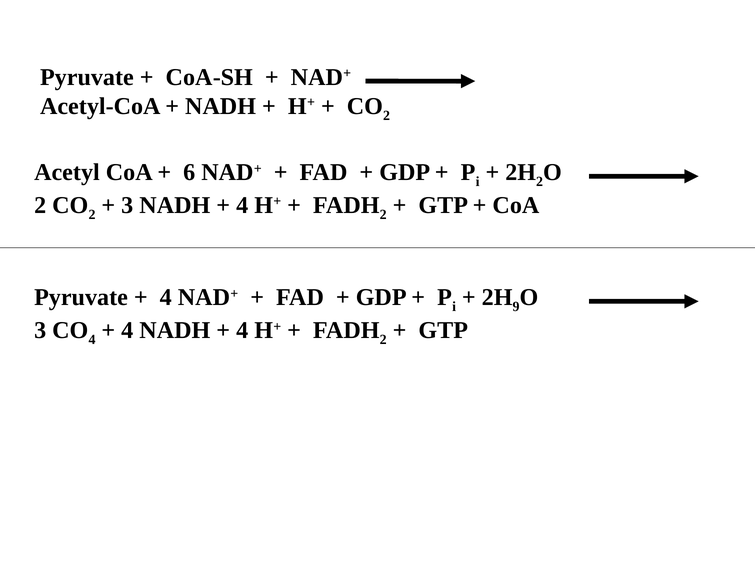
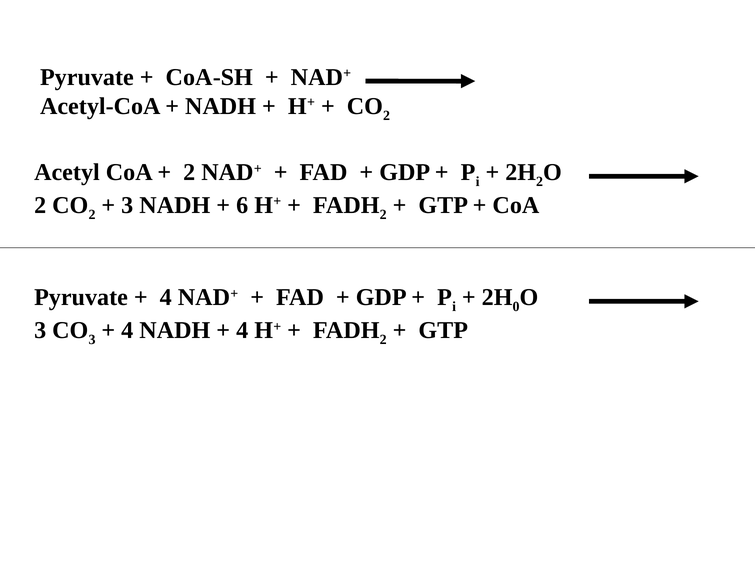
6: 6 -> 2 (189, 172)
4: 4 -> 6 (242, 205)
9: 9 -> 0 (516, 306)
4: 4 -> 3 (92, 339)
